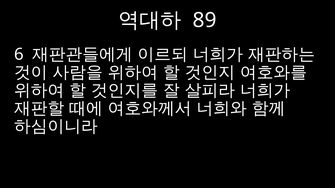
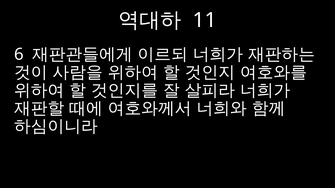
89: 89 -> 11 (205, 20)
